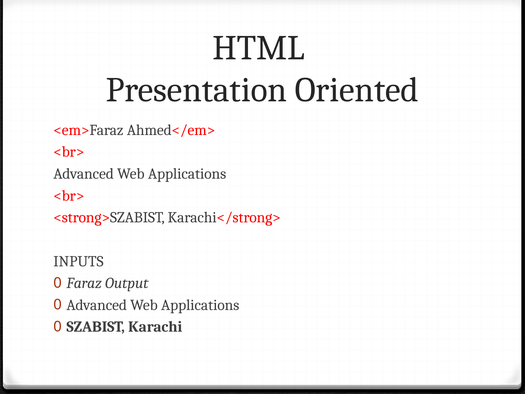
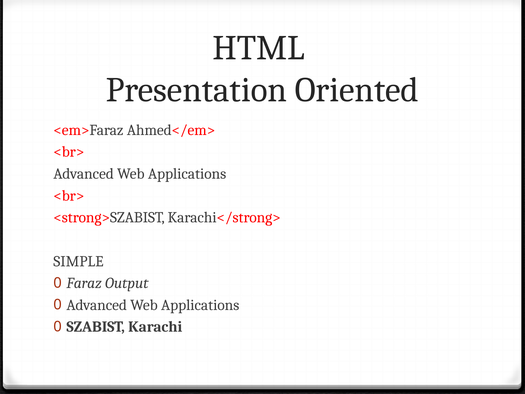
INPUTS: INPUTS -> SIMPLE (78, 261)
